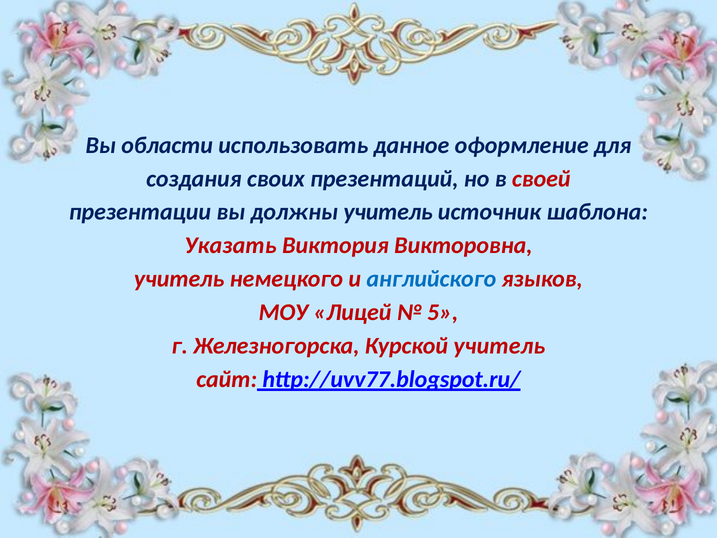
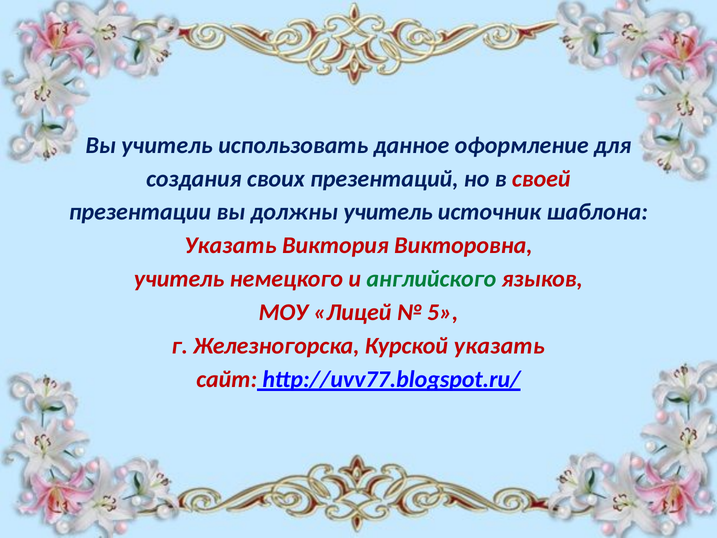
Вы области: области -> учитель (167, 145)
английского colour: blue -> green (431, 279)
Курской учитель: учитель -> указать (499, 346)
